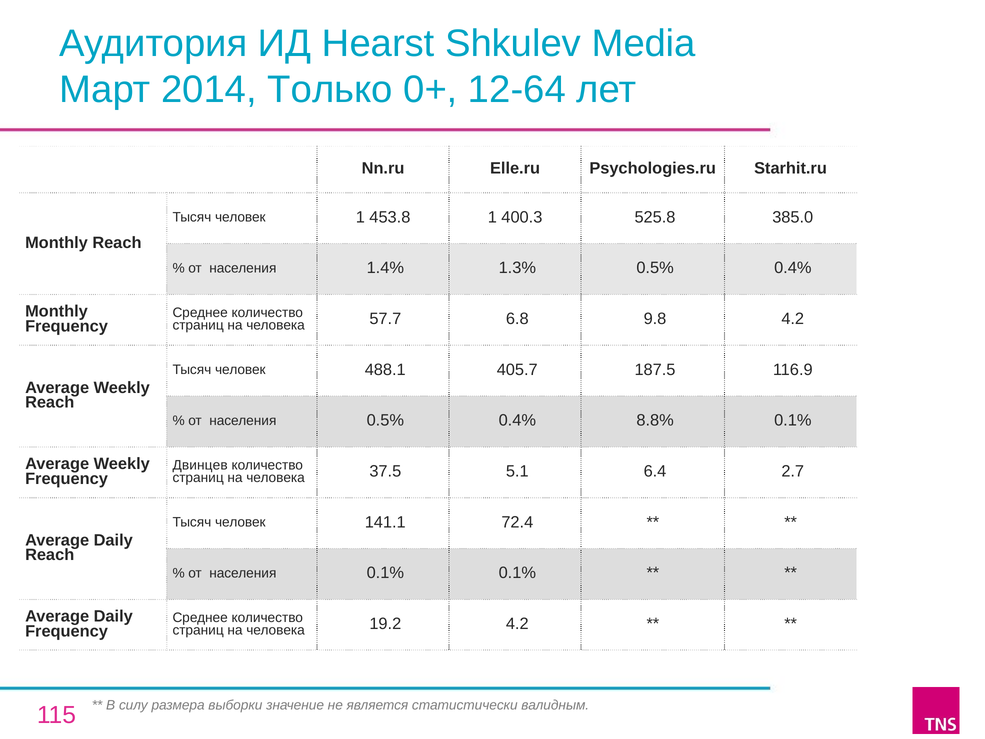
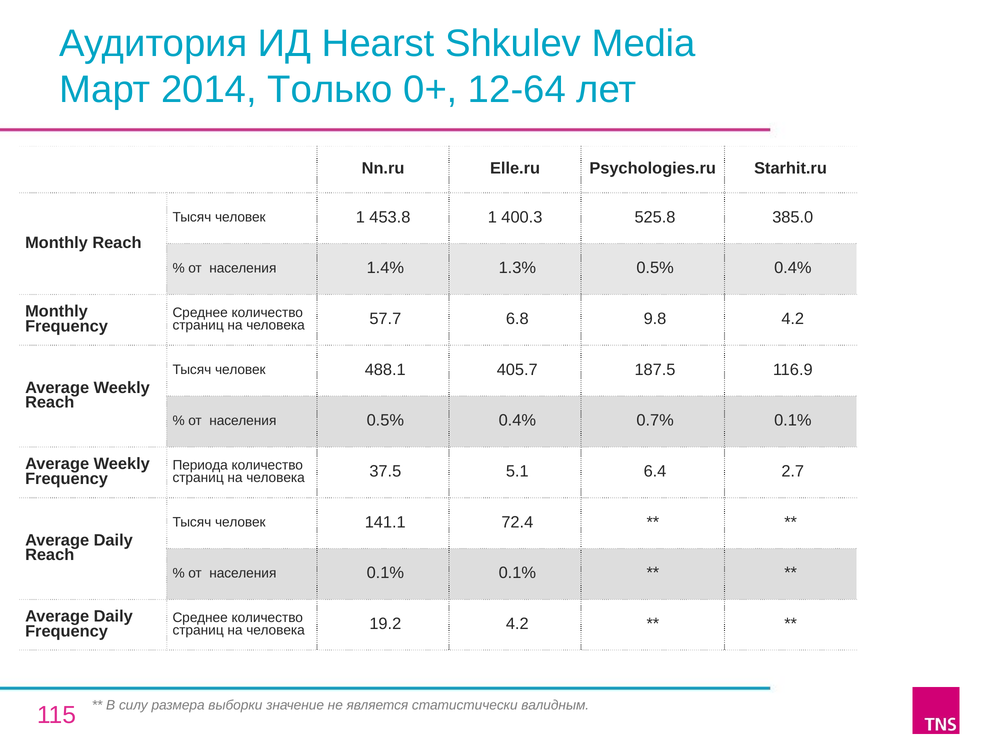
8.8%: 8.8% -> 0.7% (655, 420)
Двинцев: Двинцев -> Периода (200, 465)
